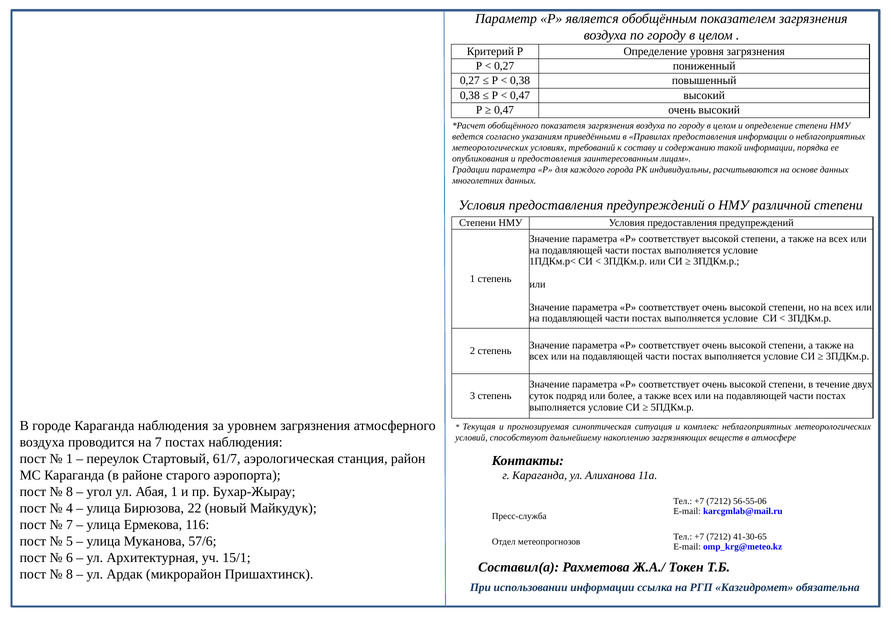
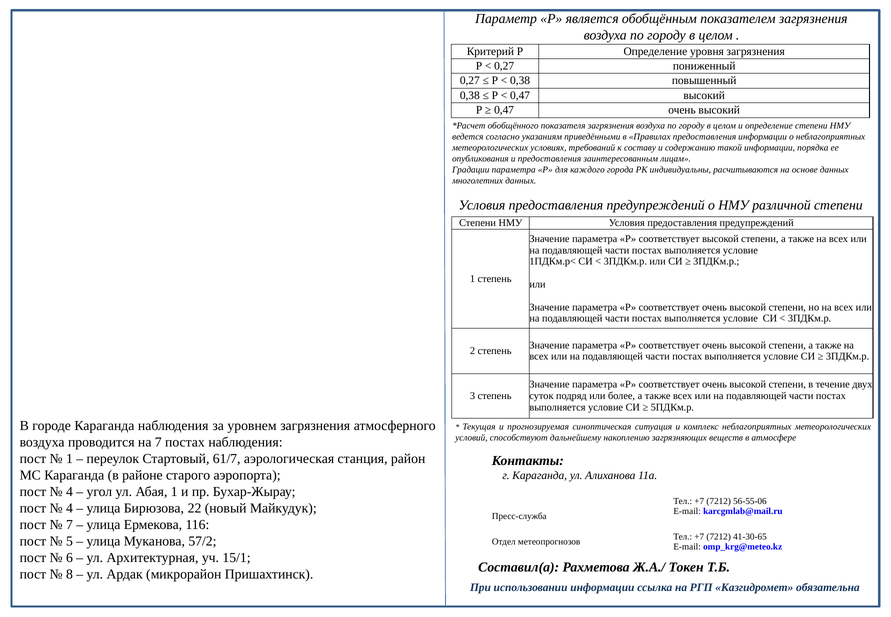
8: 8 -> 4 (69, 492)
57/6: 57/6 -> 57/2 (202, 541)
